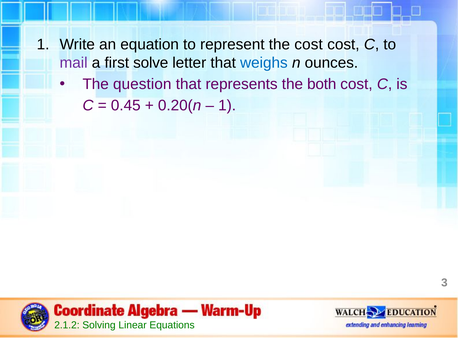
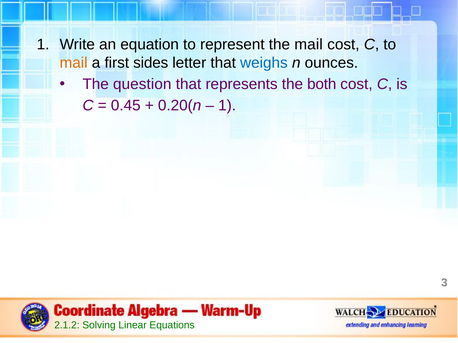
the cost: cost -> mail (309, 45)
mail colour: purple -> orange (74, 63)
solve: solve -> sides (151, 63)
